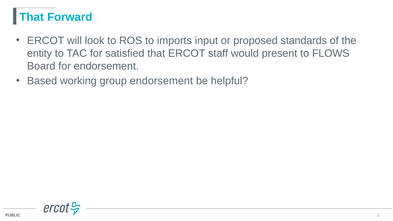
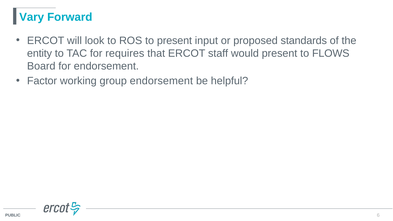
That: That -> Vary (32, 17)
to imports: imports -> present (174, 41)
satisfied: satisfied -> requires (125, 53)
Based: Based -> Factor (42, 81)
